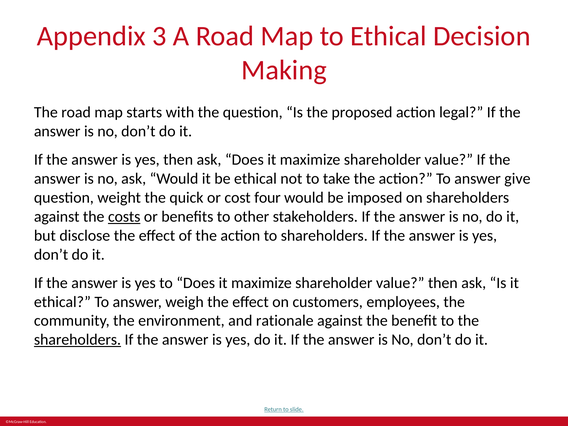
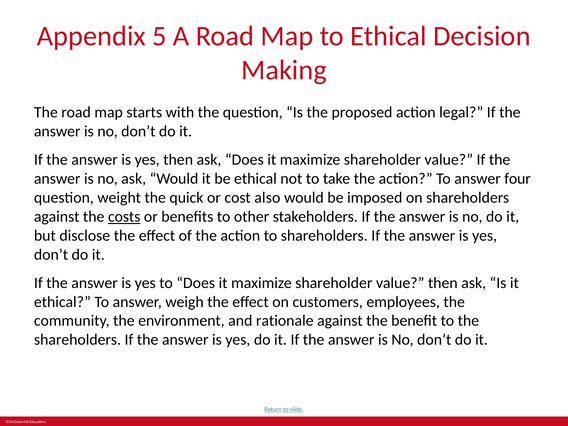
3: 3 -> 5 (159, 36)
give: give -> four (518, 179)
four: four -> also (267, 198)
shareholders underline: present -> none (78, 340)
